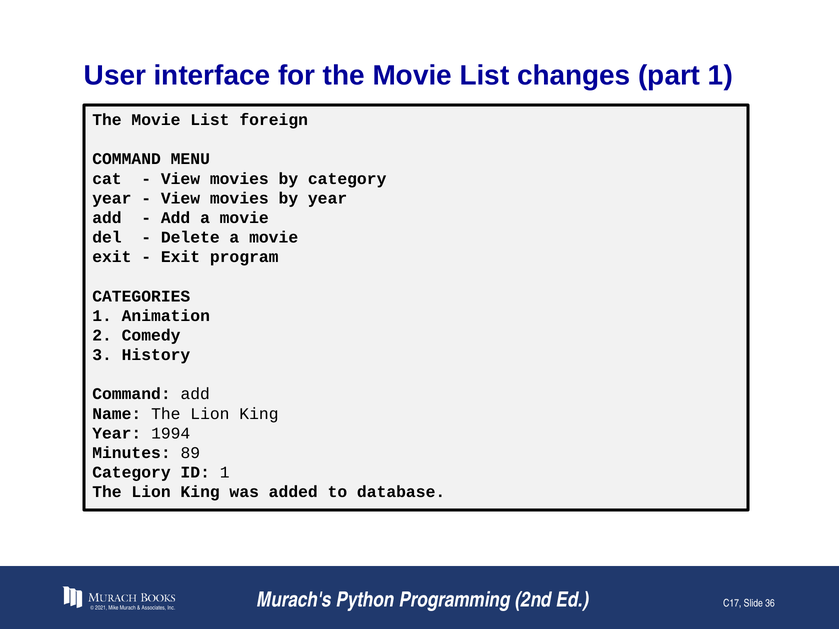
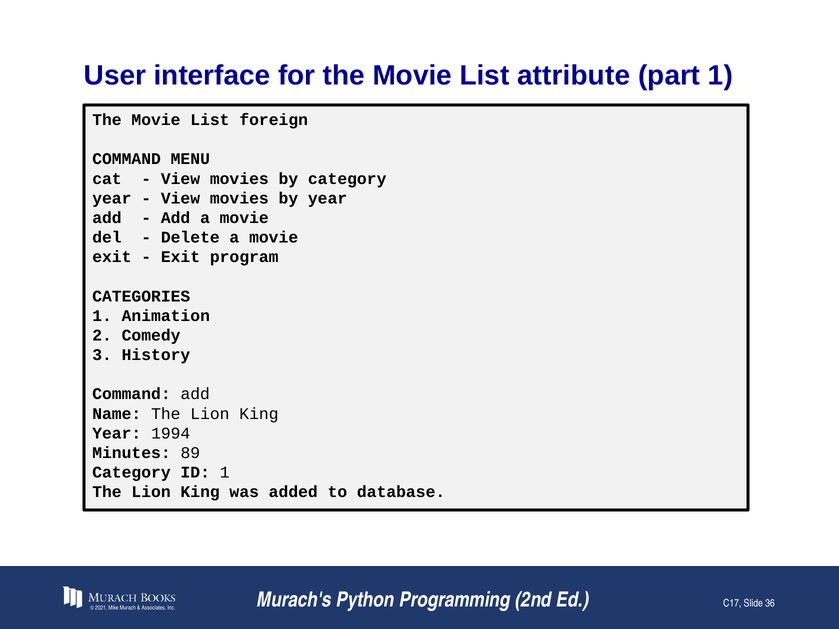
changes: changes -> attribute (574, 76)
